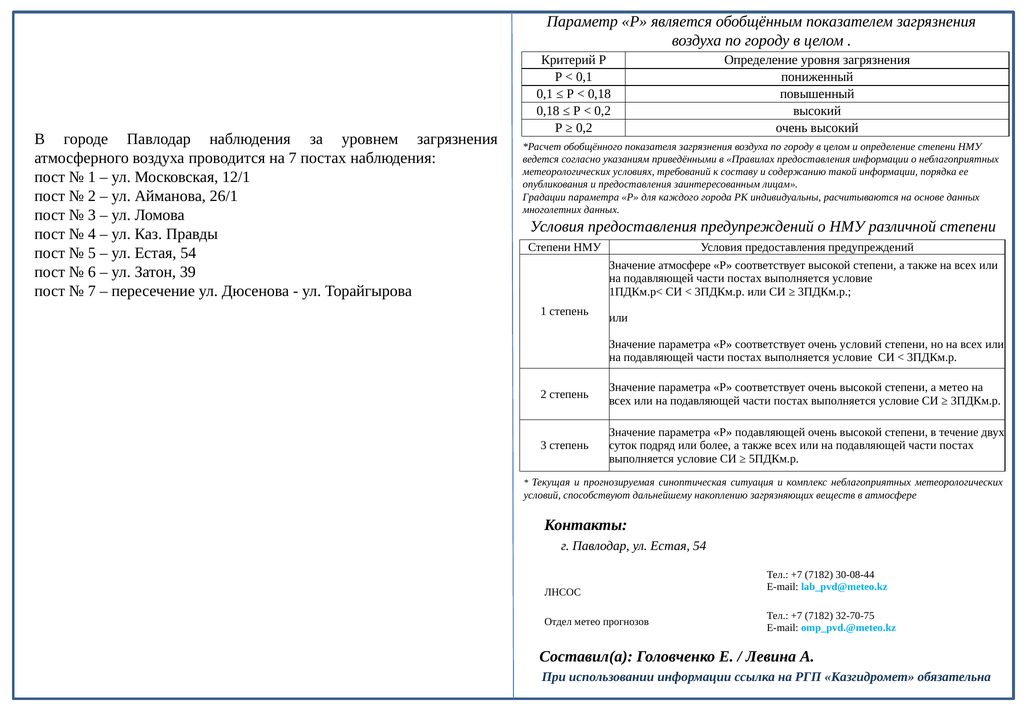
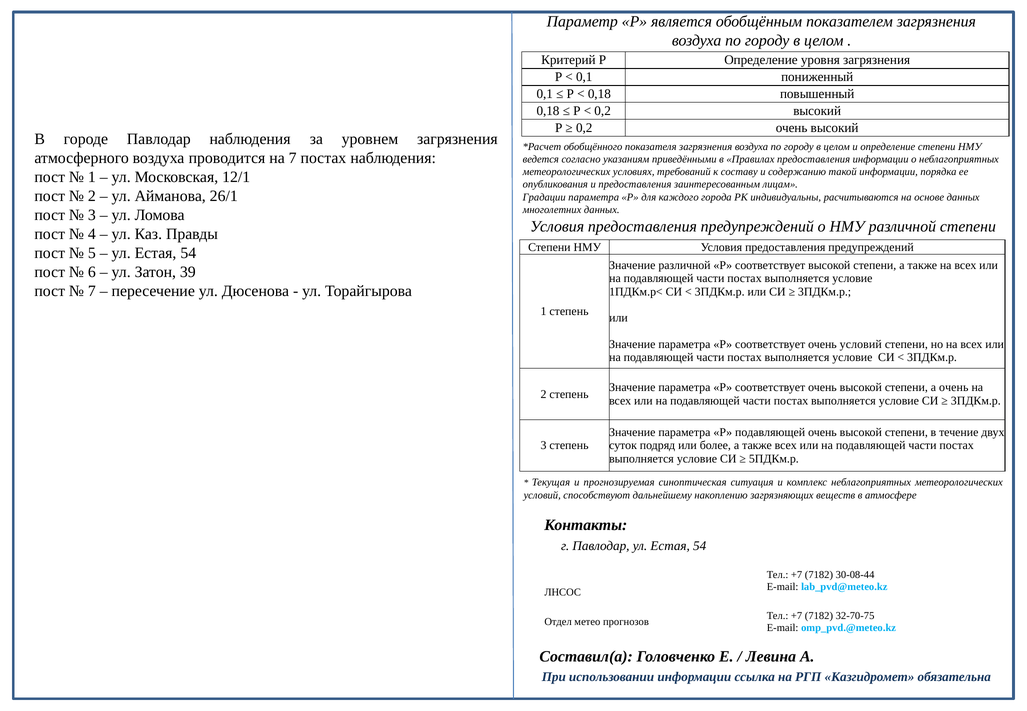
Значение атмосфере: атмосфере -> различной (684, 265)
а метео: метео -> очень (954, 388)
